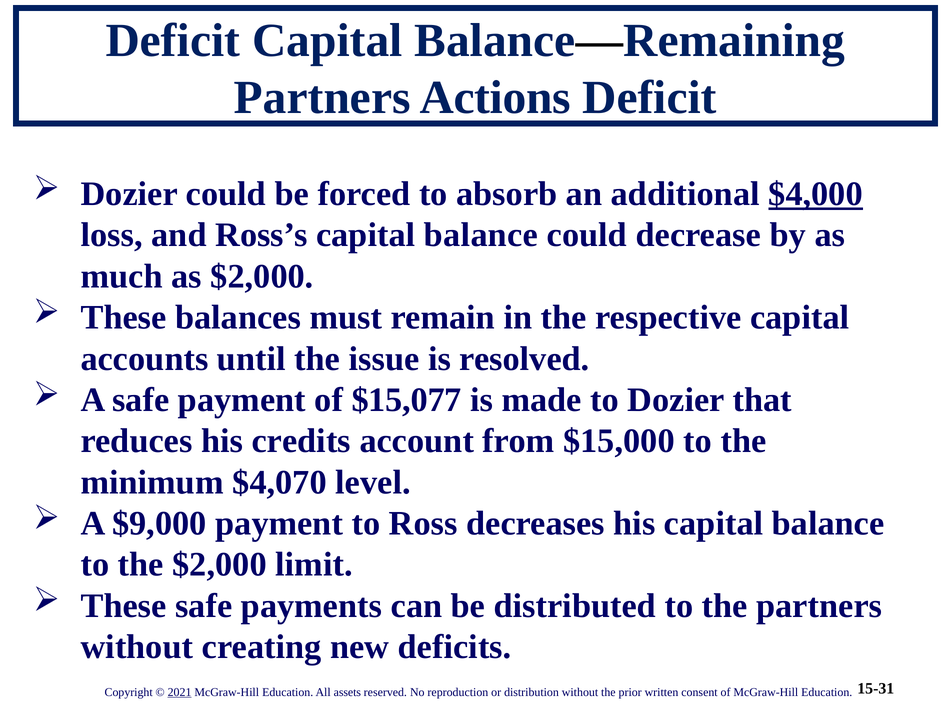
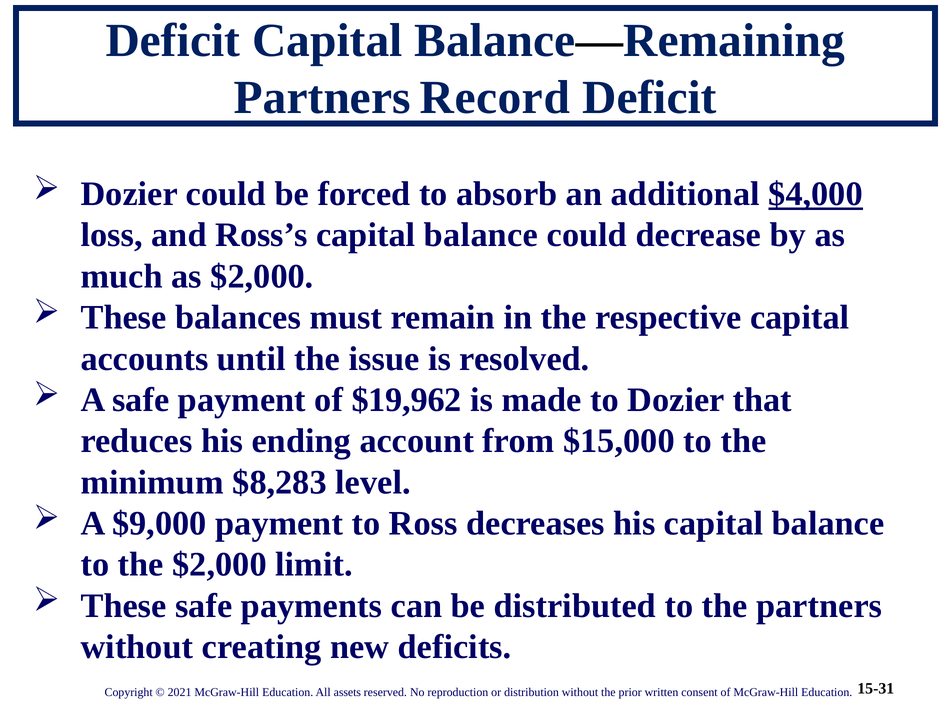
Actions: Actions -> Record (495, 98)
$15,077: $15,077 -> $19,962 (407, 400)
credits: credits -> ending (301, 441)
$4,070: $4,070 -> $8,283 (280, 482)
2021 underline: present -> none (180, 692)
